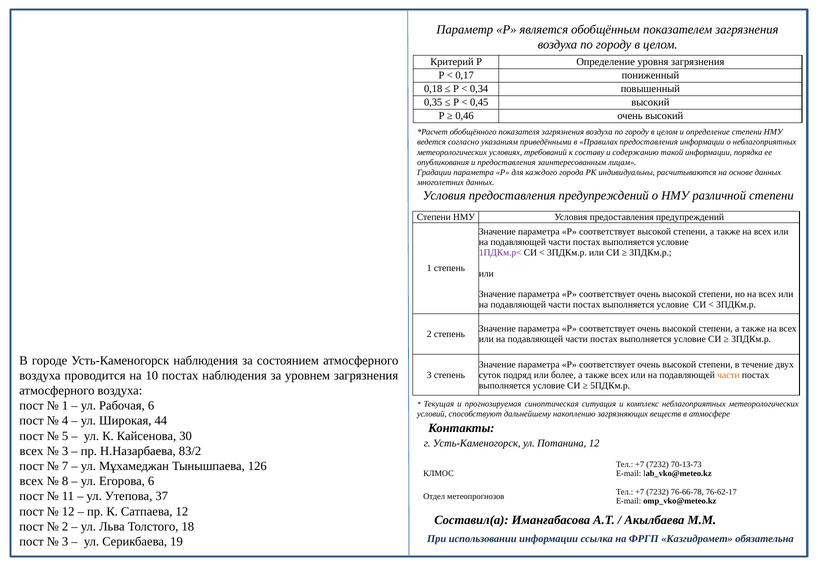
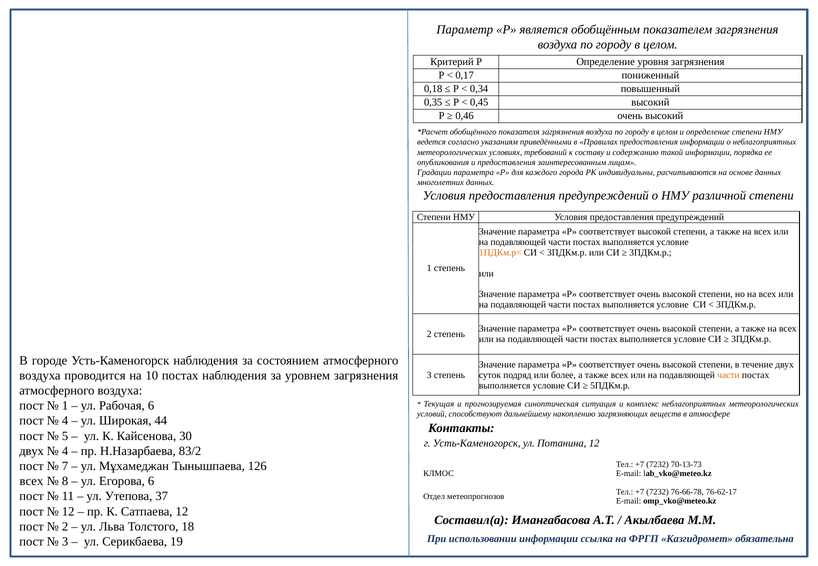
1ПДКм.р< colour: purple -> orange (500, 253)
всех: всех -> двух (32, 451)
3: 3 -> 4 (65, 451)
